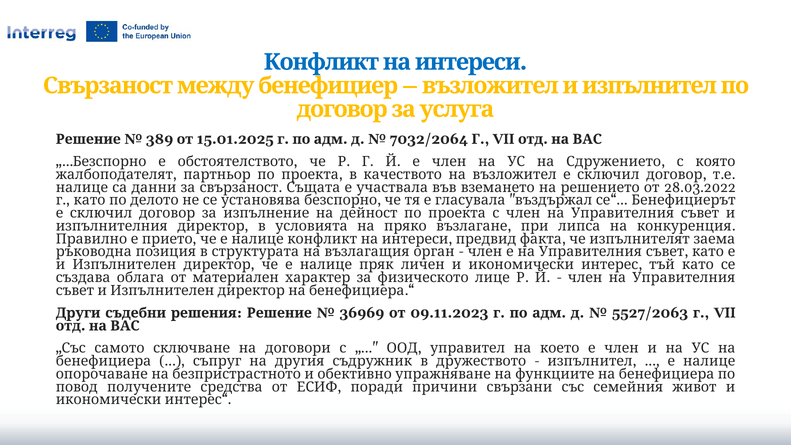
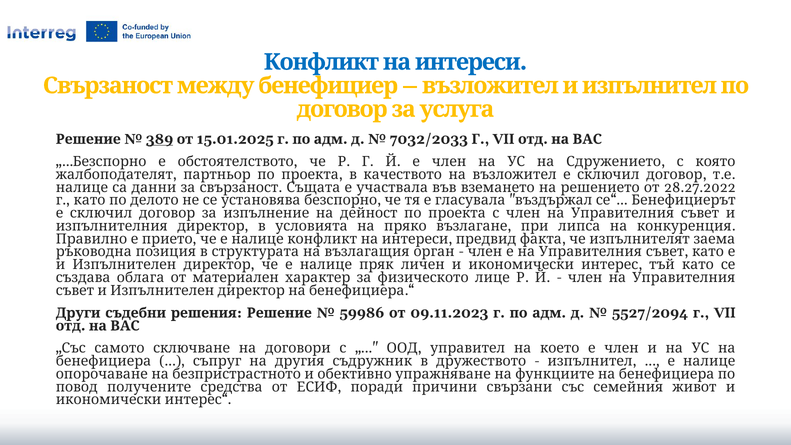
389 underline: none -> present (160, 139)
7032/2064: 7032/2064 -> 7032/2033 (429, 139)
28.03.2022: 28.03.2022 -> 28.27.2022 (700, 187)
36969: 36969 -> 59986 (362, 313)
5527/2063: 5527/2063 -> 5527/2094 (650, 313)
